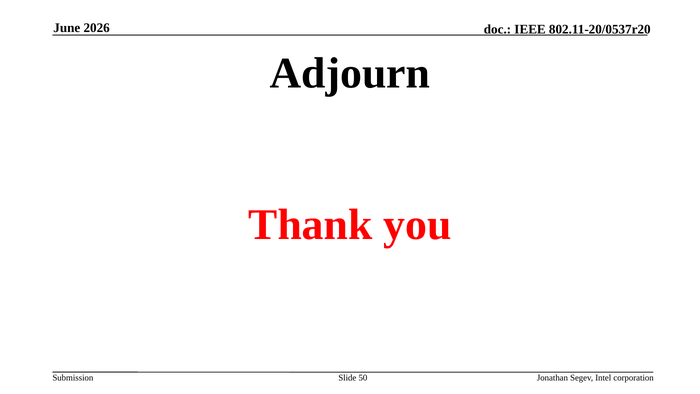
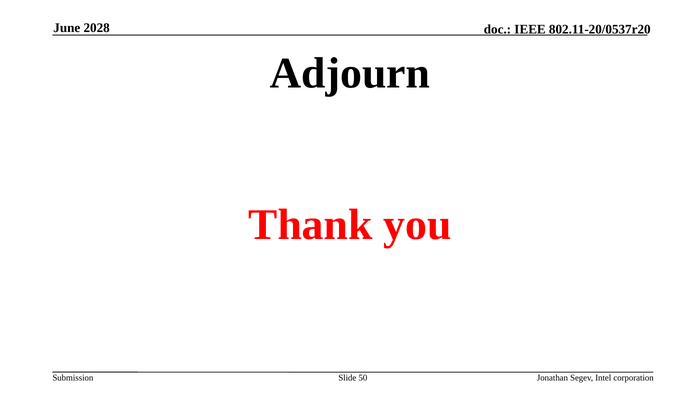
2026: 2026 -> 2028 (97, 28)
